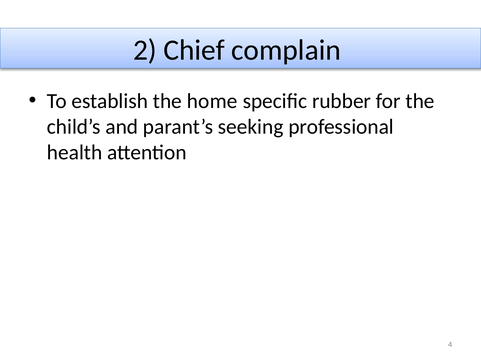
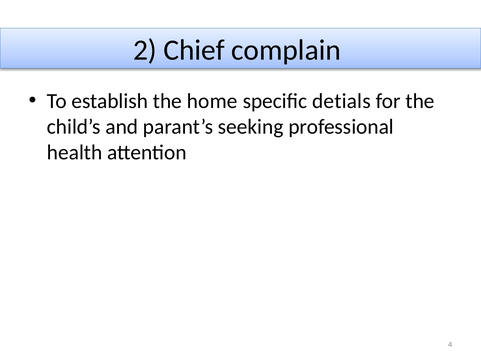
rubber: rubber -> detials (341, 101)
